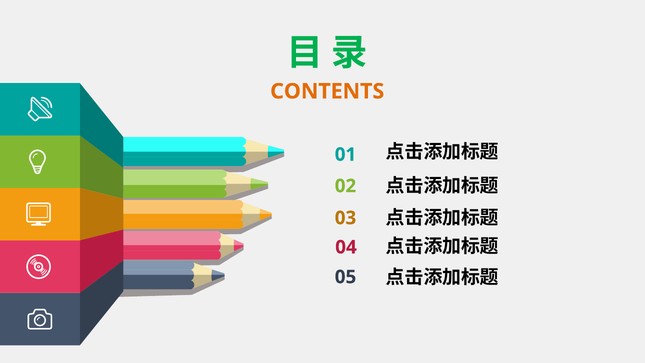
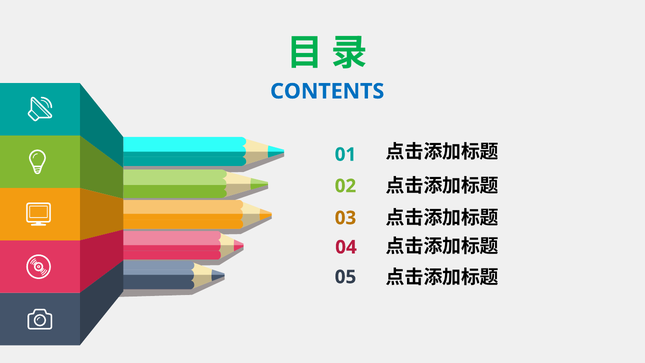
CONTENTS colour: orange -> blue (327, 91)
